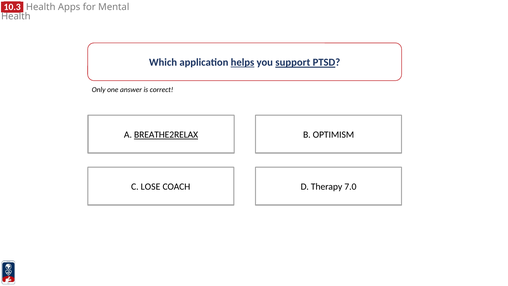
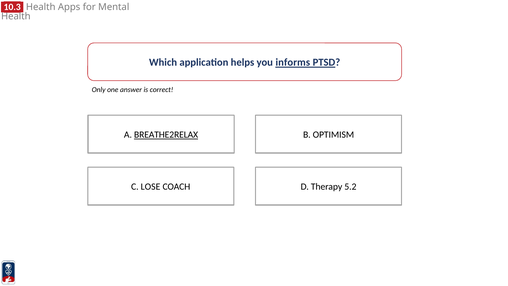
helps underline: present -> none (243, 62)
support: support -> informs (293, 62)
7.0: 7.0 -> 5.2 (350, 187)
